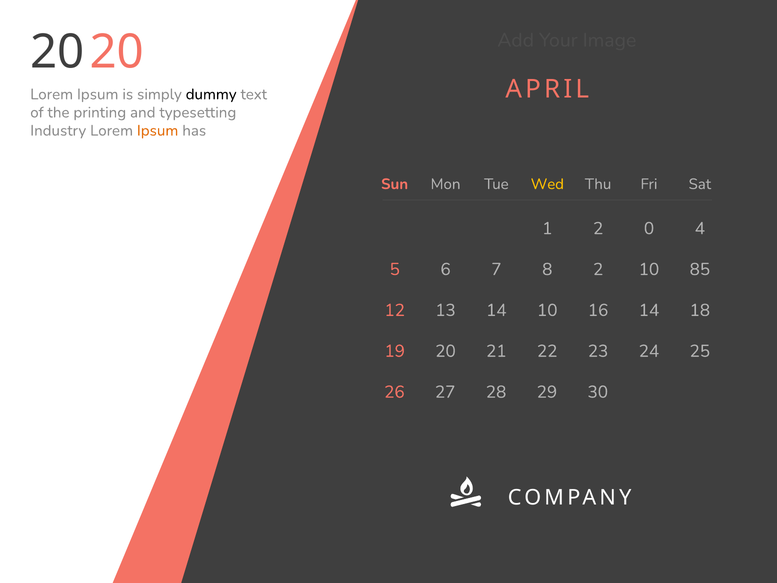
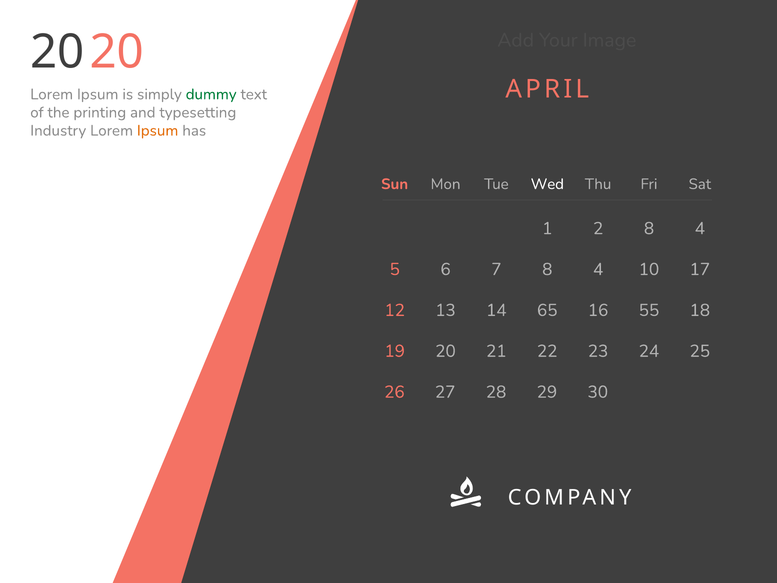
dummy colour: black -> green (211, 94)
Wed colour: yellow -> white (547, 184)
2 0: 0 -> 8 (649, 228)
7 8 2: 2 -> 4 (598, 269)
85: 85 -> 17 (700, 269)
14 10: 10 -> 65 (547, 310)
16 14: 14 -> 55 (649, 310)
